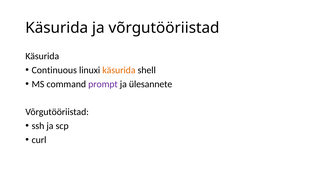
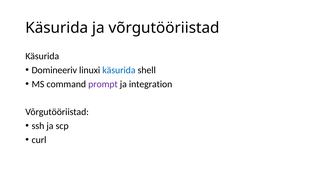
Continuous: Continuous -> Domineeriv (54, 70)
käsurida colour: orange -> blue (119, 70)
ülesannete: ülesannete -> integration (151, 84)
